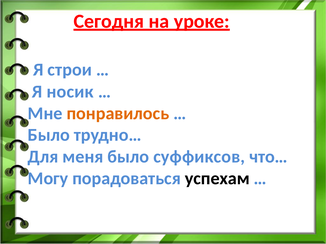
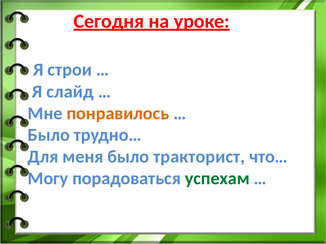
носик: носик -> слайд (70, 92)
суффиксов: суффиксов -> тракторист (199, 157)
успехам colour: black -> green (217, 179)
